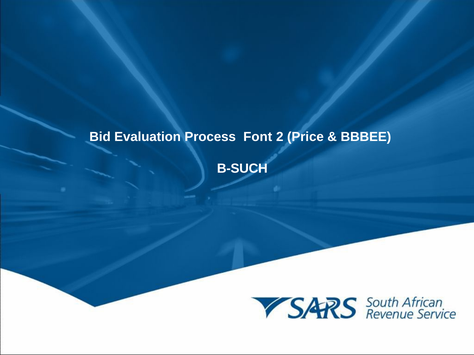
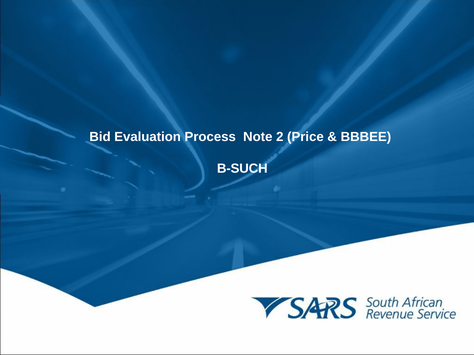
Font: Font -> Note (258, 137)
